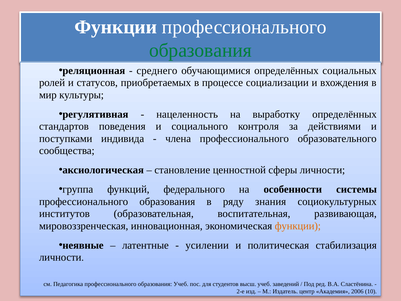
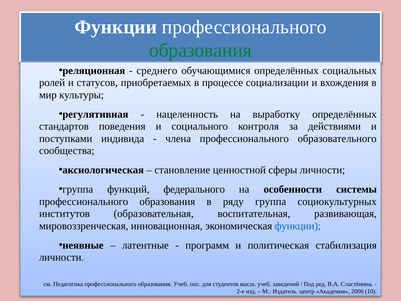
ряду знания: знания -> группа (271, 201)
функции colour: orange -> blue (298, 226)
усилении: усилении -> программ (207, 245)
